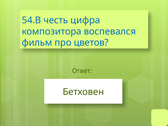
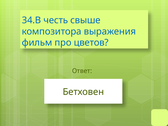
54.В: 54.В -> 34.В (31, 20)
цифра: цифра -> свыше (85, 20)
воспевался: воспевался -> выражения (110, 31)
